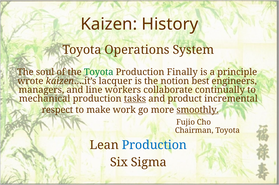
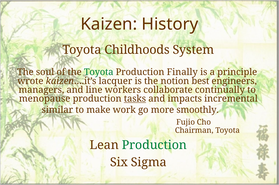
Operations: Operations -> Childhoods (137, 50)
mechanical: mechanical -> menopause (45, 99)
product: product -> impacts (185, 99)
respect: respect -> similar (57, 110)
smoothly underline: present -> none (198, 110)
Production colour: blue -> green (154, 145)
